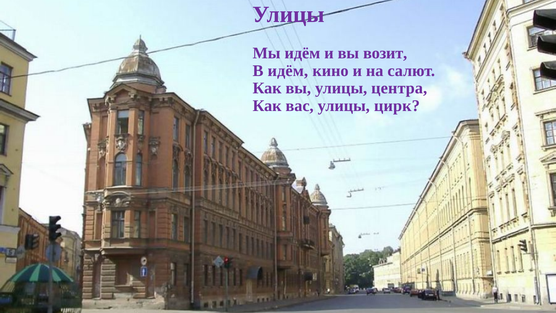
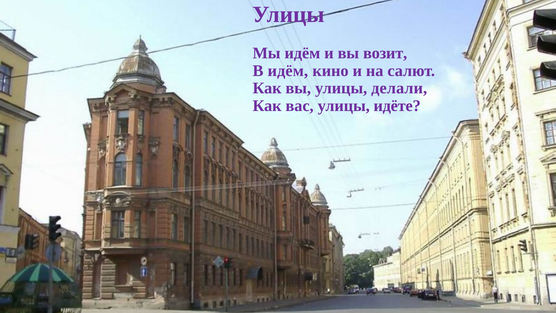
центра: центра -> делали (399, 88)
цирк: цирк -> идёте (397, 106)
